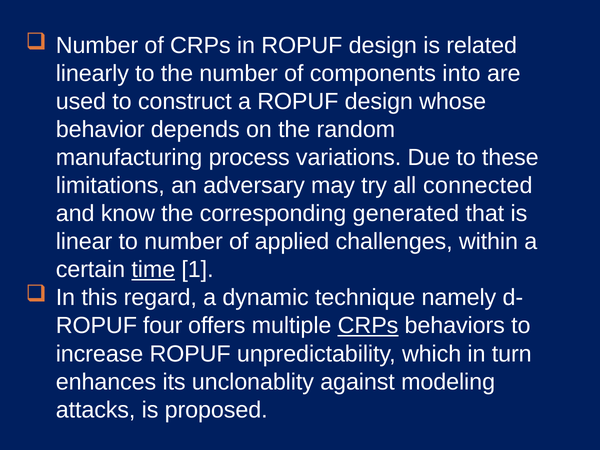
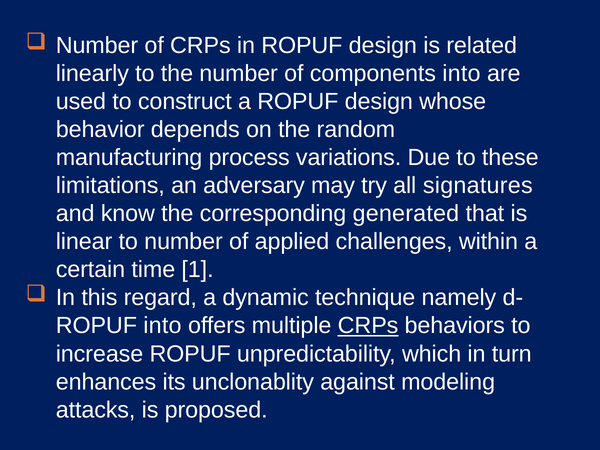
connected: connected -> signatures (478, 186)
time underline: present -> none (153, 270)
ROPUF four: four -> into (162, 326)
